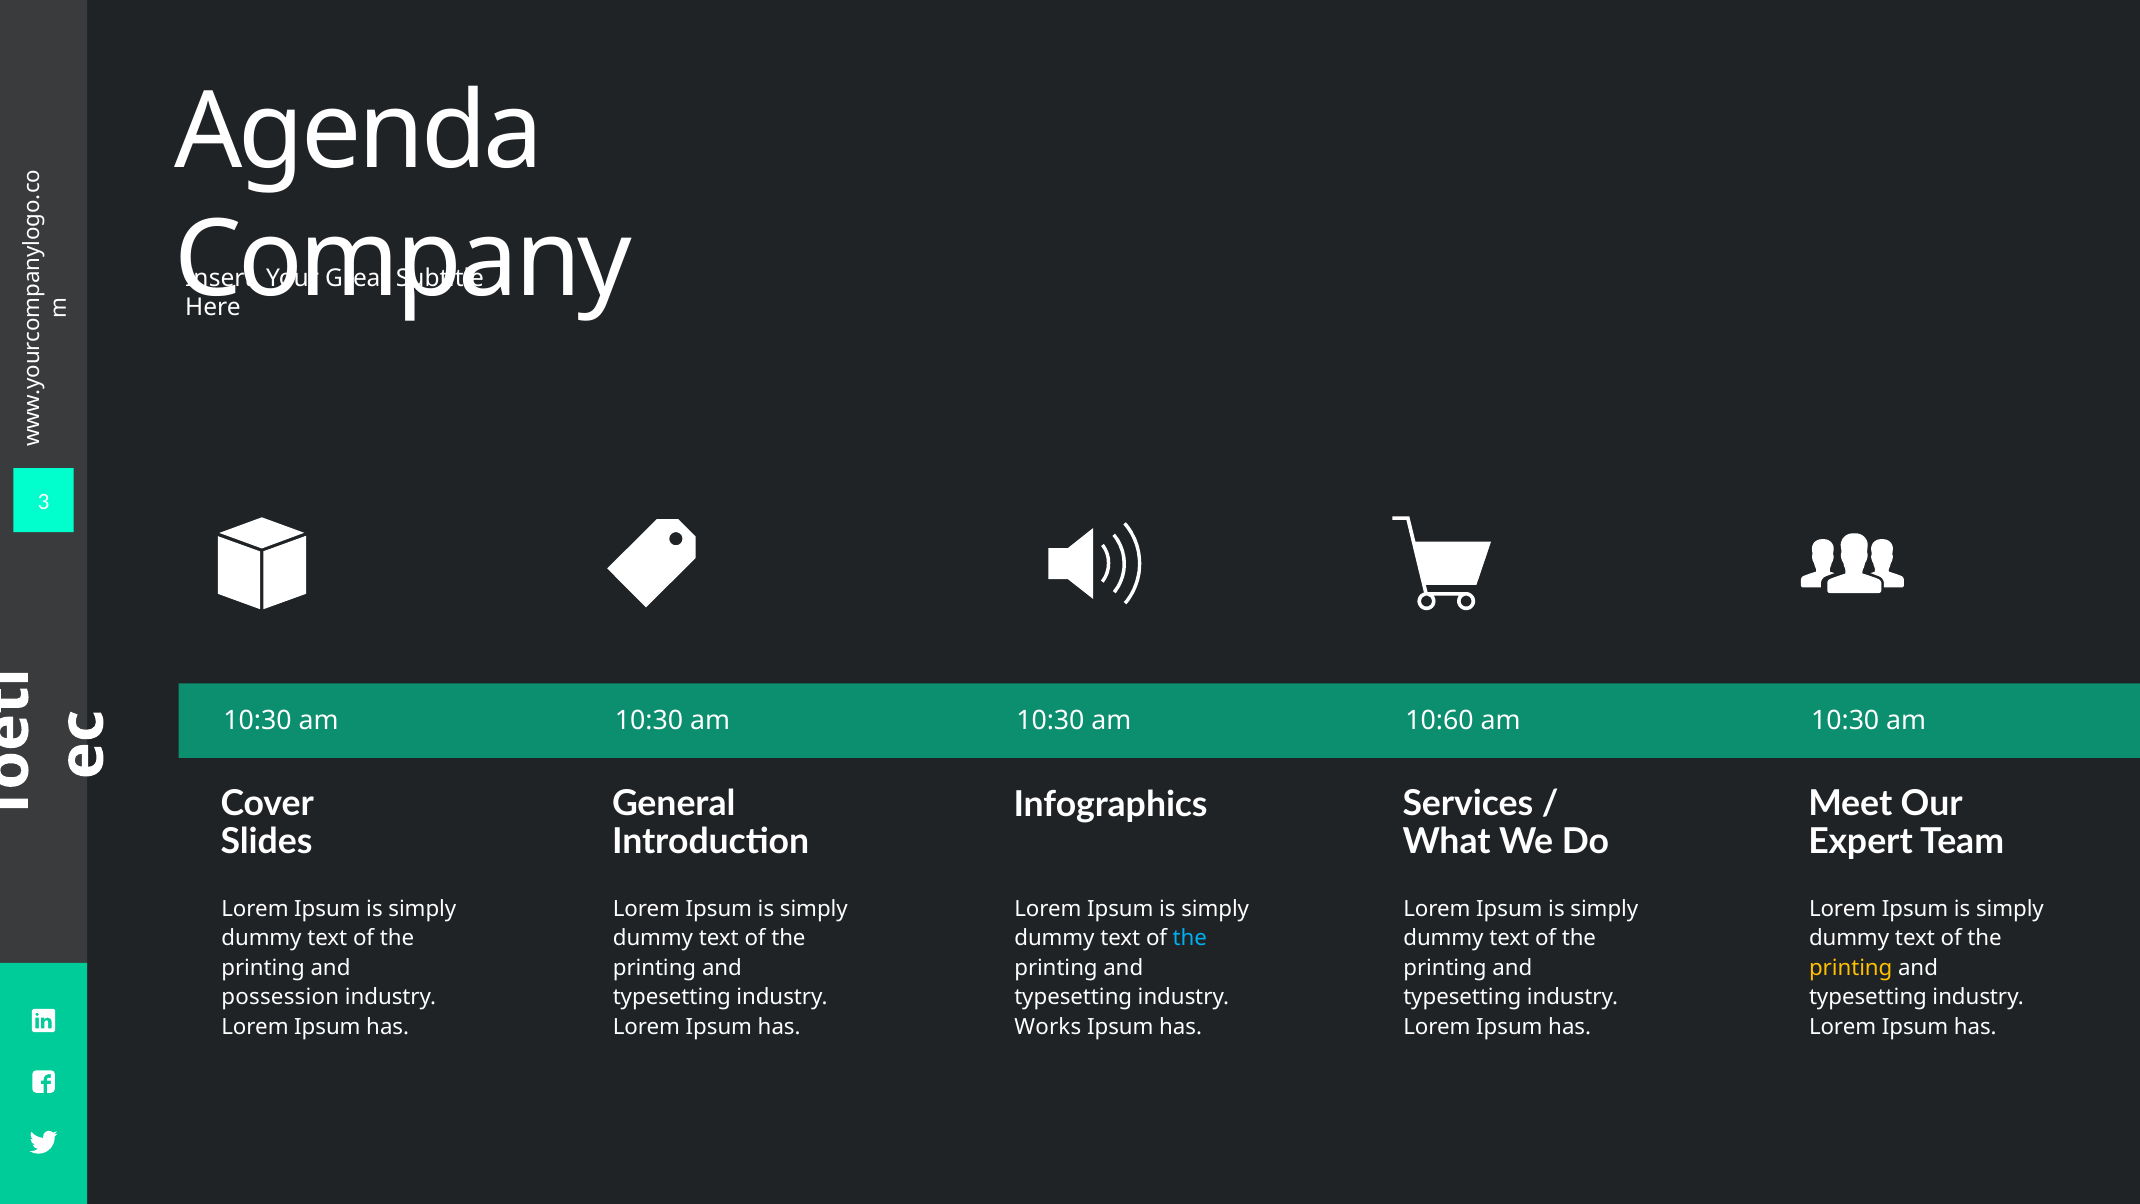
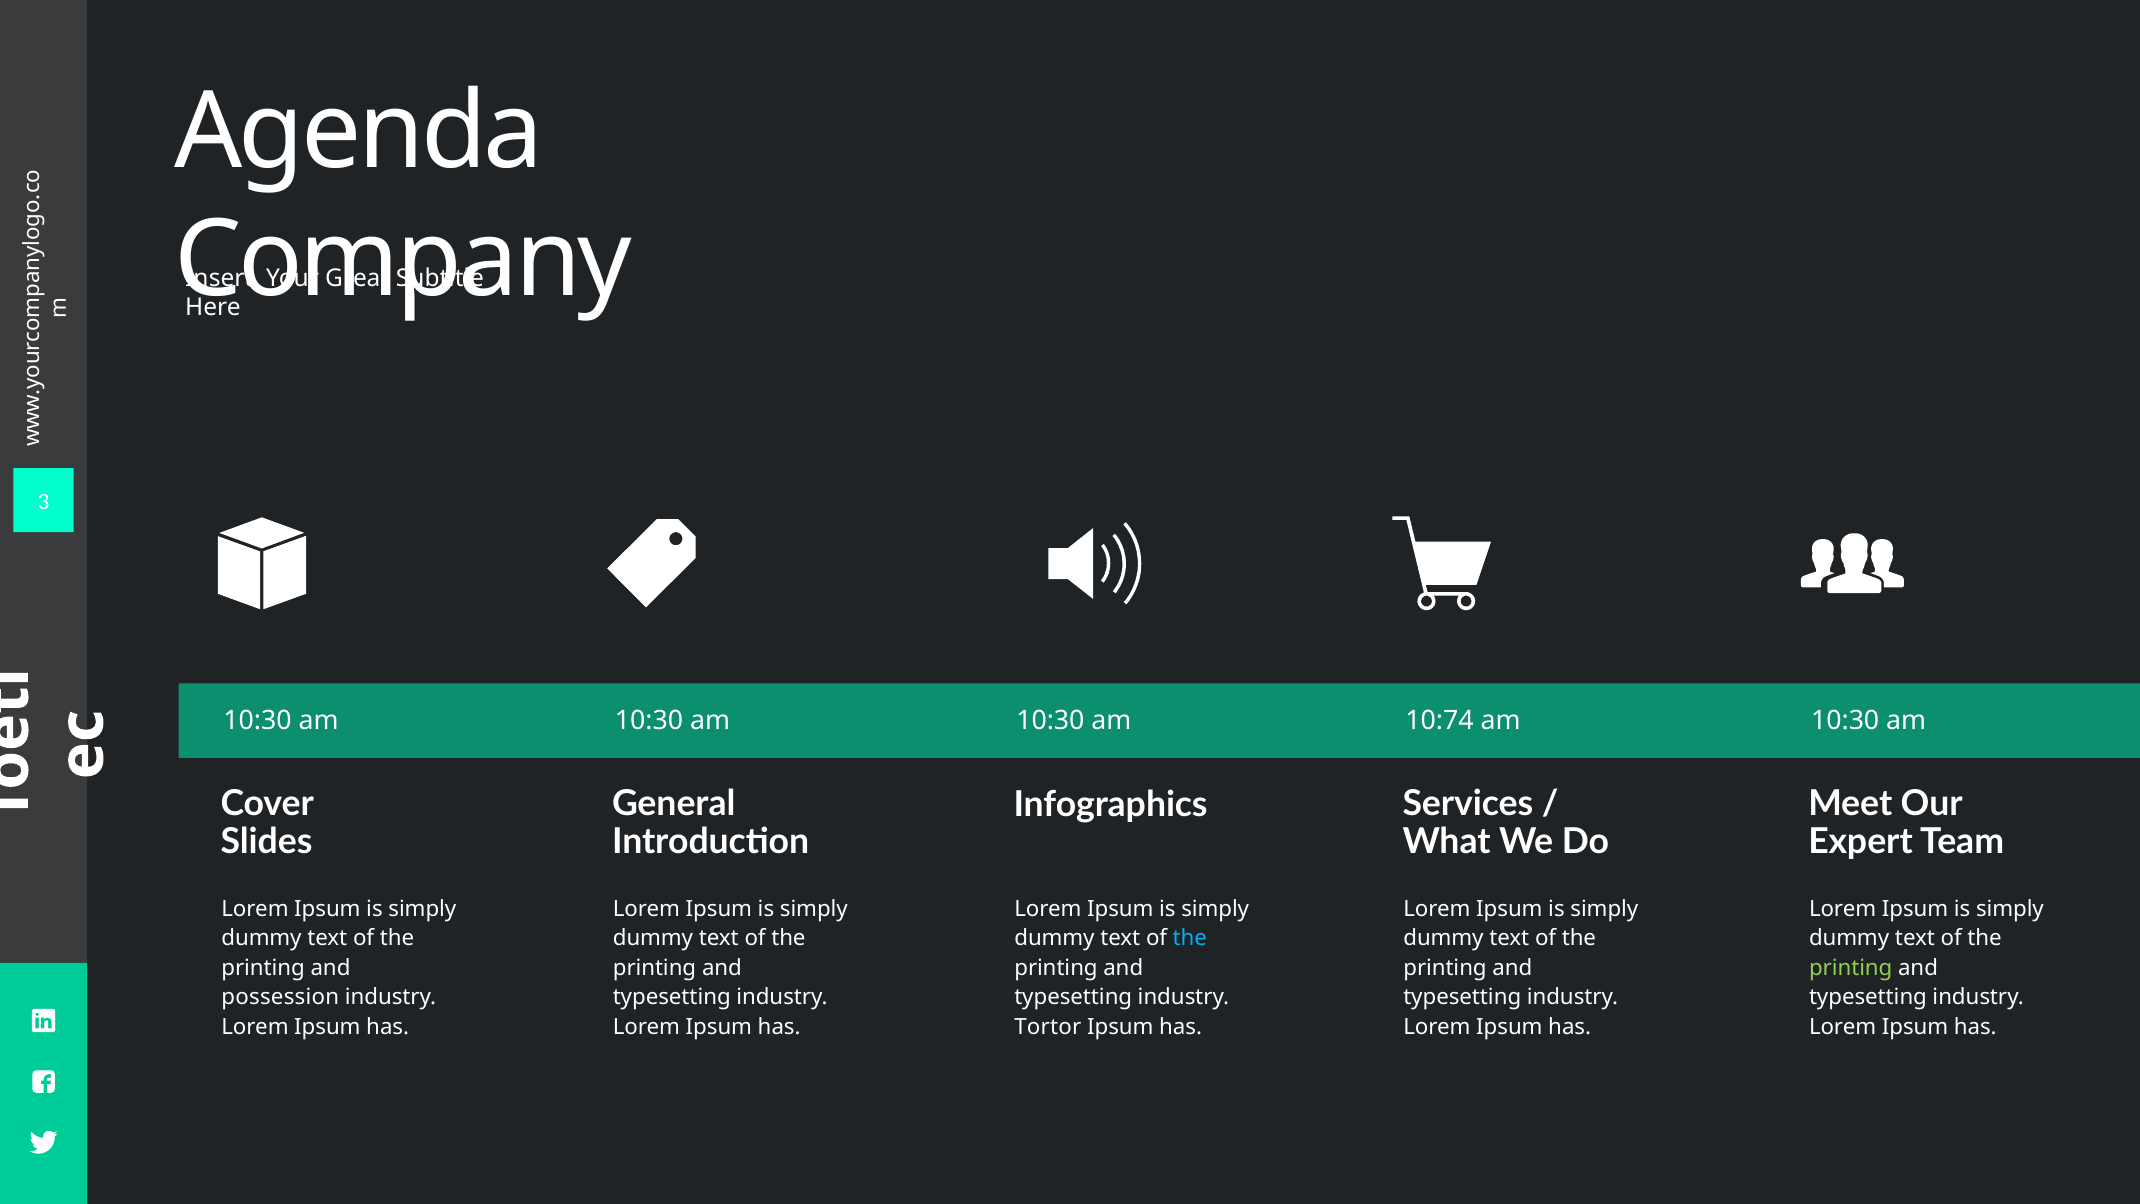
10:60: 10:60 -> 10:74 (1440, 720)
printing colour: yellow -> light green (1851, 968)
Works: Works -> Tortor (1048, 1027)
